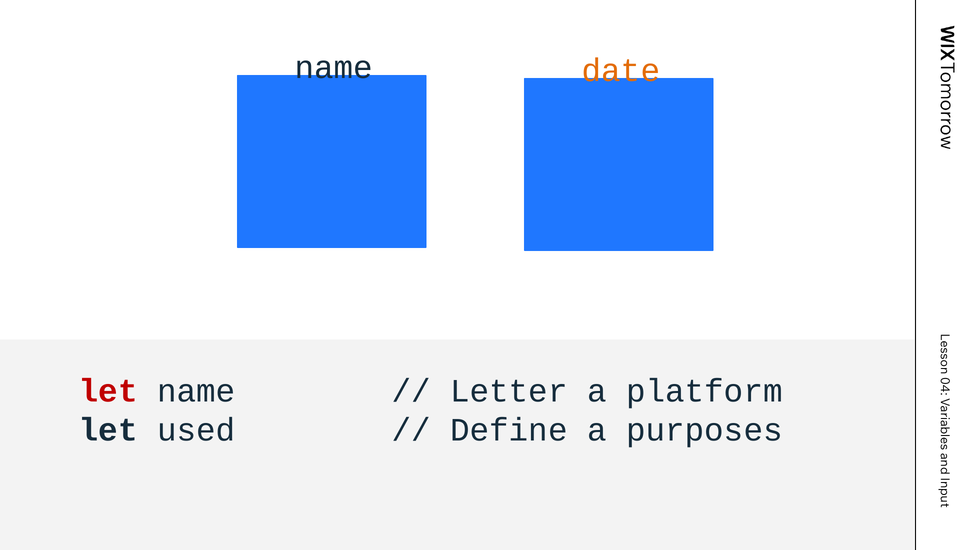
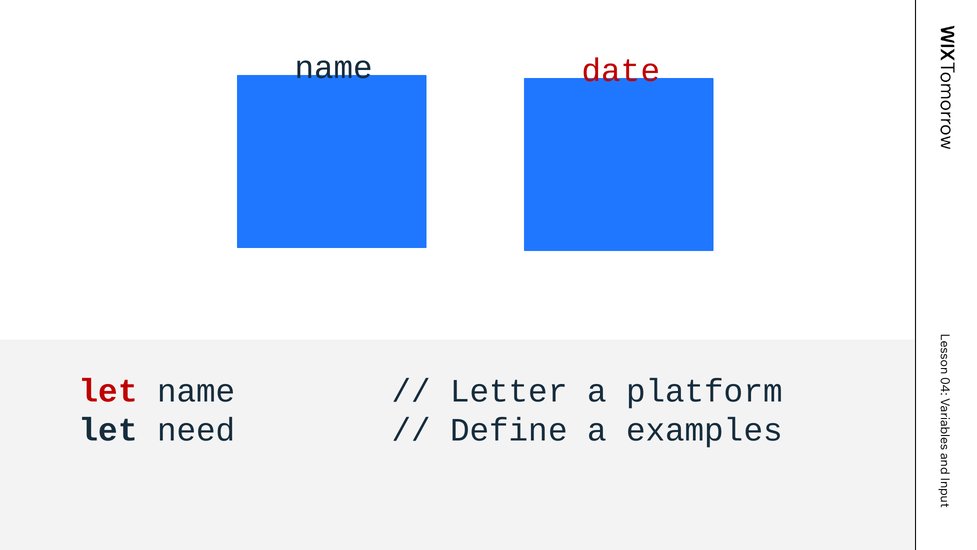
date colour: orange -> red (621, 70)
used: used -> need (196, 430)
purposes: purposes -> examples (704, 430)
